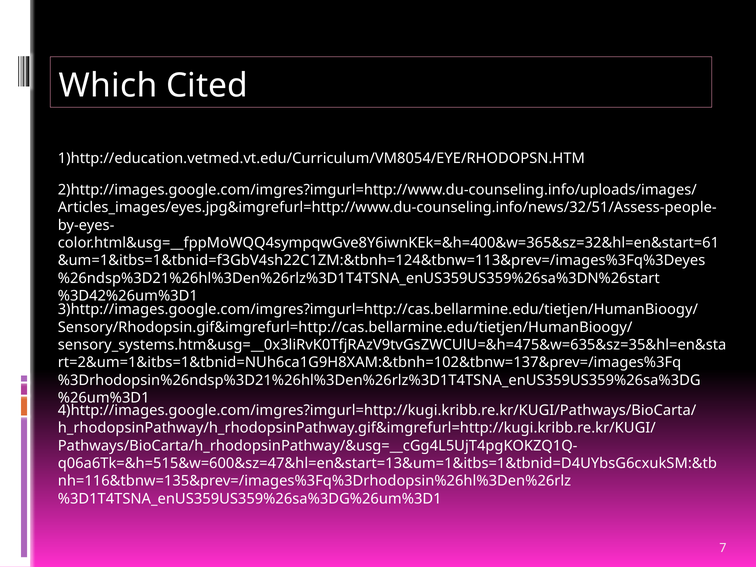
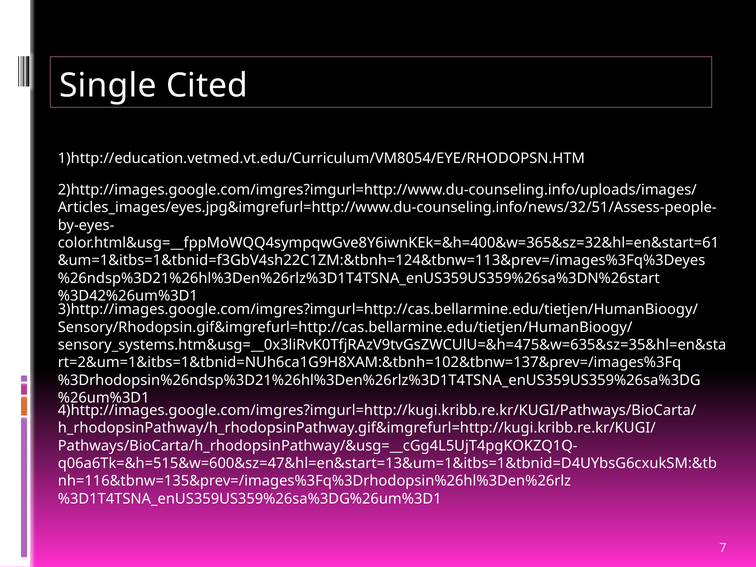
Which: Which -> Single (108, 86)
